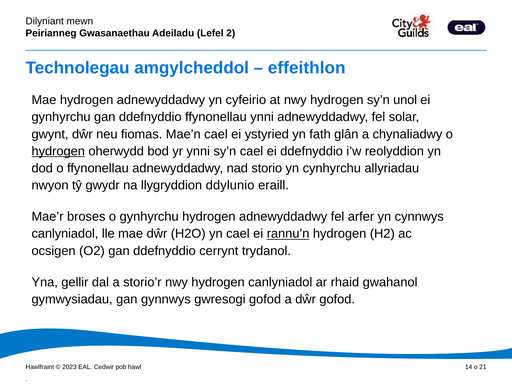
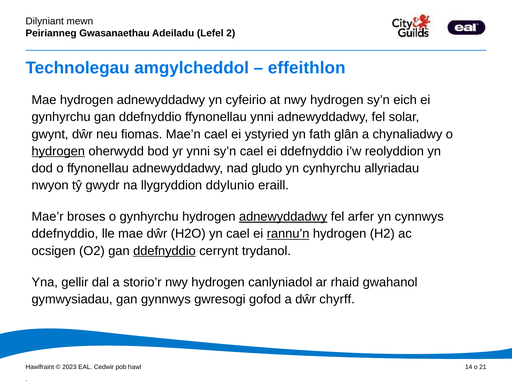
unol: unol -> eich (405, 100)
storio: storio -> gludo (267, 168)
adnewyddadwy underline: none -> present (283, 217)
canlyniadol: canlyniadol -> ddefnyddio (65, 234)
ddefnyddio underline: none -> present (164, 251)
dŵr gofod: gofod -> chyrff (337, 299)
